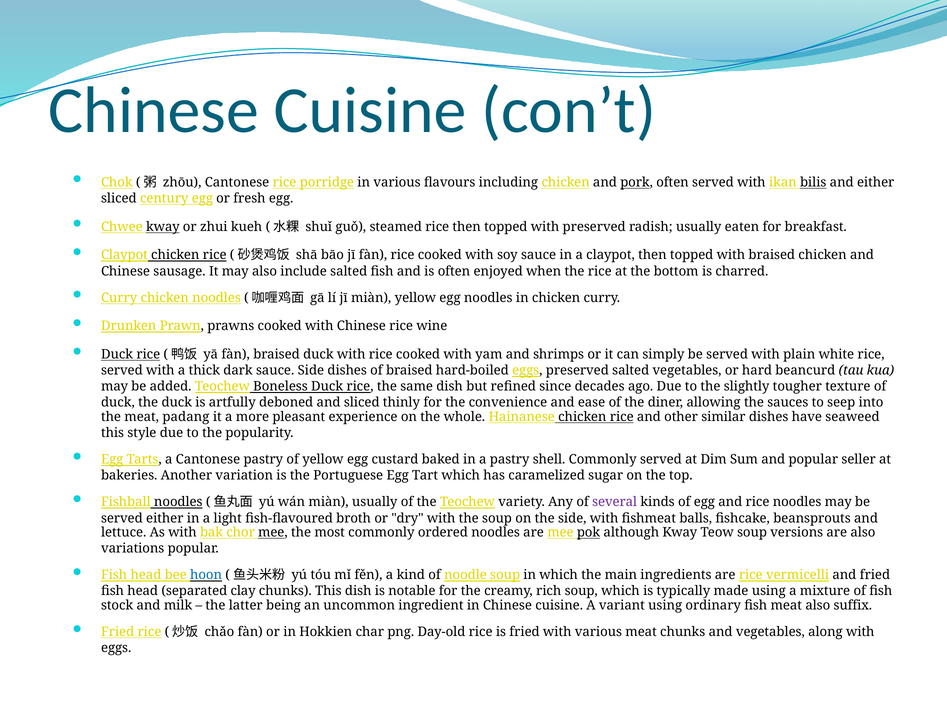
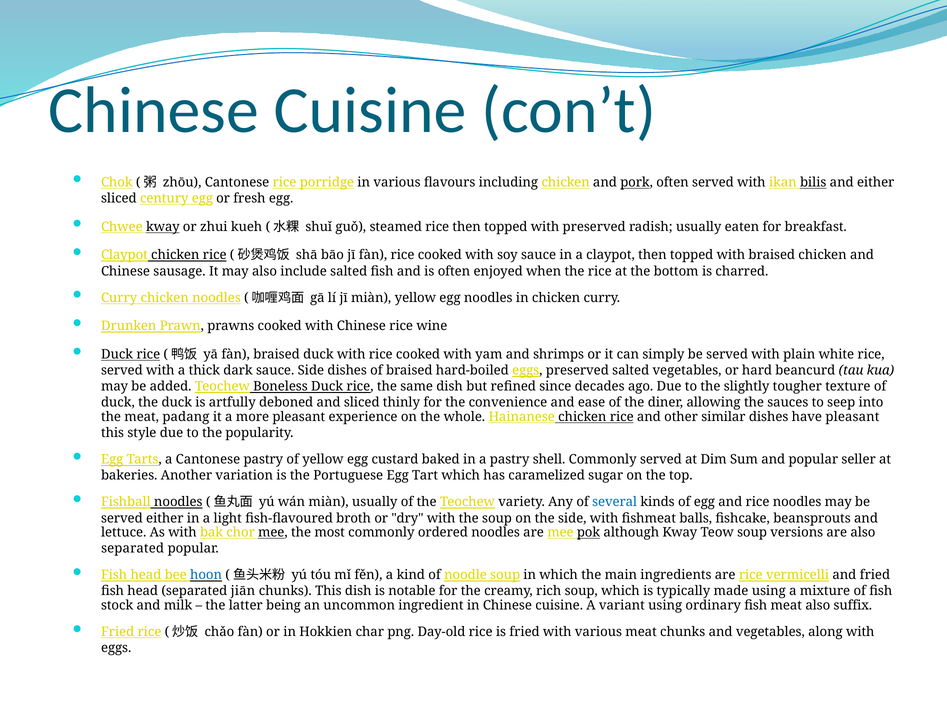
have seaweed: seaweed -> pleasant (852, 416)
several colour: purple -> blue (615, 502)
variations: variations -> separated (133, 548)
clay: clay -> jiān (243, 590)
